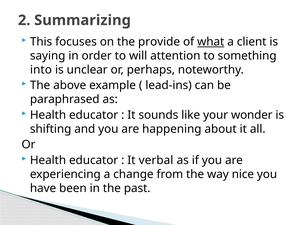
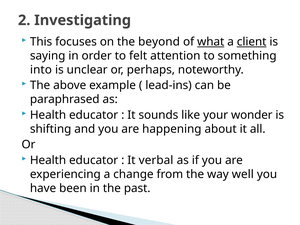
Summarizing: Summarizing -> Investigating (83, 20)
provide: provide -> beyond (159, 42)
client underline: none -> present (252, 42)
will: will -> felt (138, 56)
nice: nice -> well (243, 174)
